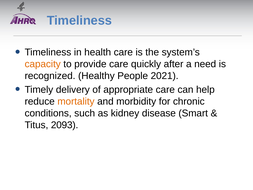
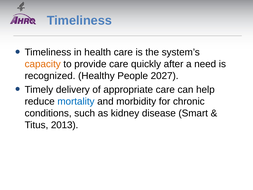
2021: 2021 -> 2027 (165, 76)
mortality colour: orange -> blue (76, 101)
2093: 2093 -> 2013 (65, 125)
